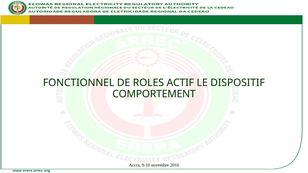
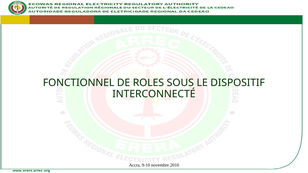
ACTIF: ACTIF -> SOUS (180, 83)
COMPORTEMENT: COMPORTEMENT -> INTERCONNECTÉ (154, 94)
